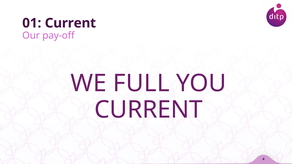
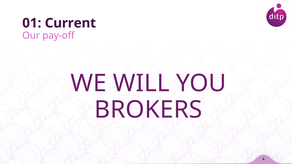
FULL: FULL -> WILL (141, 83)
CURRENT: CURRENT -> BROKERS (148, 110)
